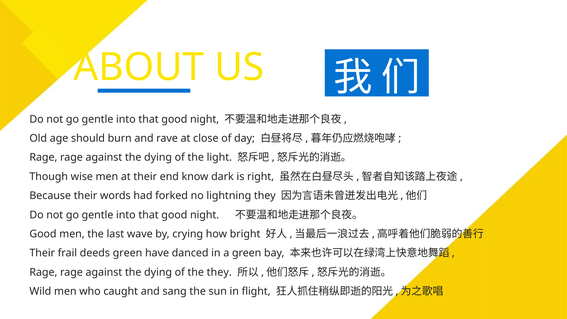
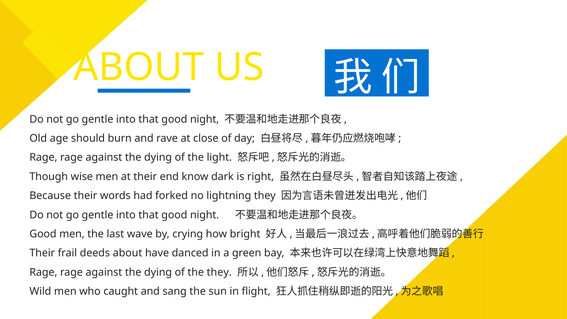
deeds green: green -> about (128, 253)
